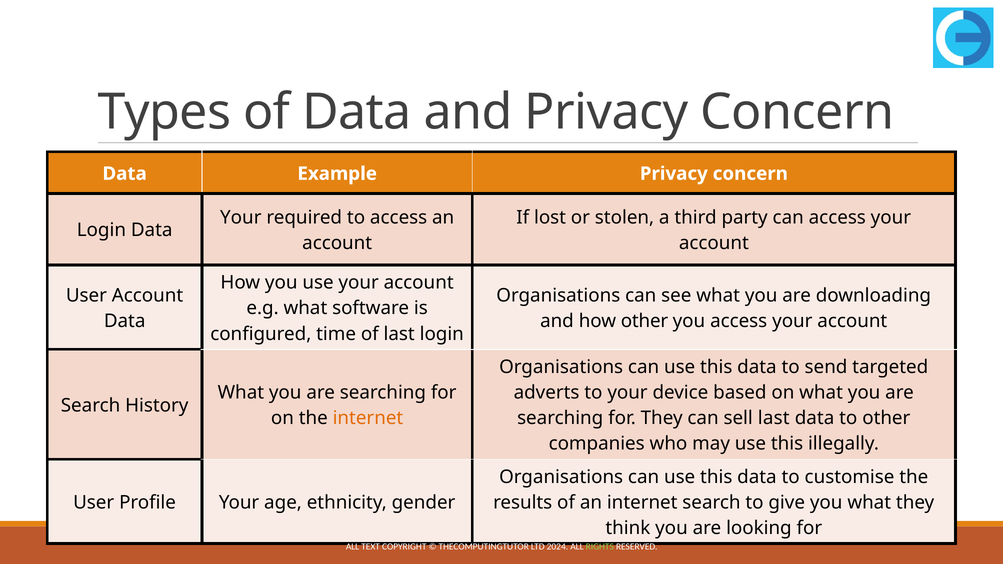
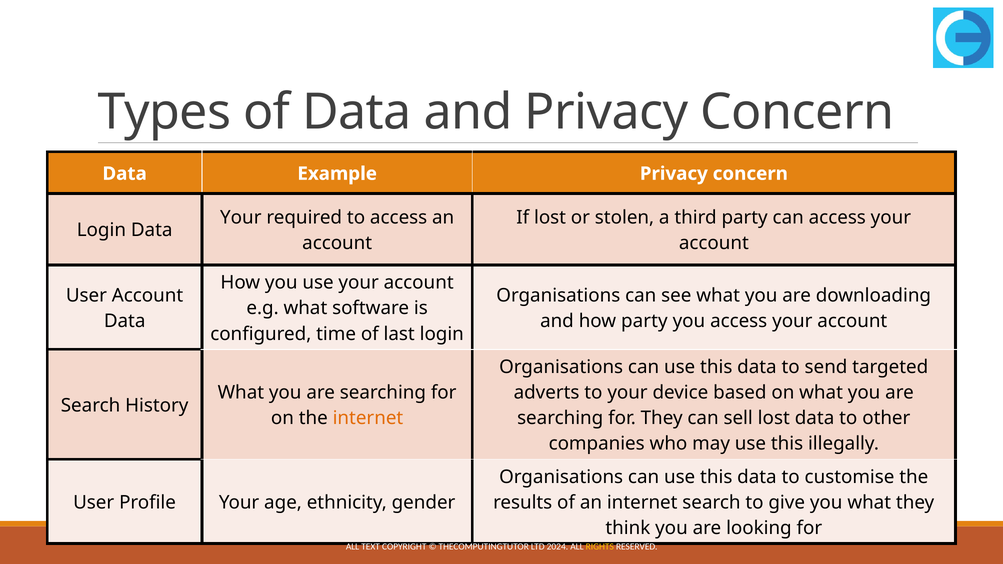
how other: other -> party (644, 321)
sell last: last -> lost (774, 418)
RIGHTS colour: light green -> yellow (600, 547)
